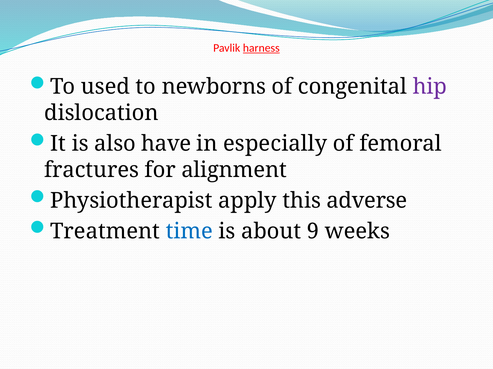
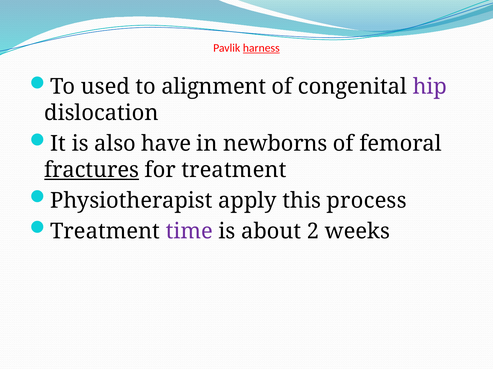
newborns: newborns -> alignment (214, 87)
especially: especially -> newborns (275, 144)
fractures underline: none -> present (92, 170)
for alignment: alignment -> treatment (234, 170)
adverse: adverse -> process (367, 201)
time colour: blue -> purple (189, 232)
9: 9 -> 2 (313, 232)
